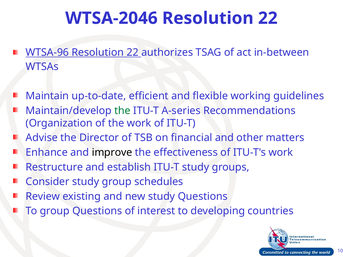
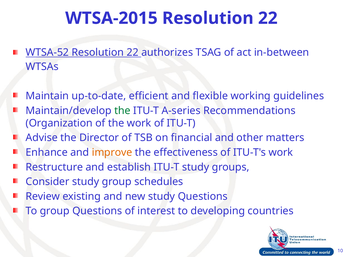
WTSA-2046: WTSA-2046 -> WTSA-2015 (111, 18)
WTSA-96: WTSA-96 -> WTSA-52 (47, 52)
improve colour: black -> orange (112, 153)
